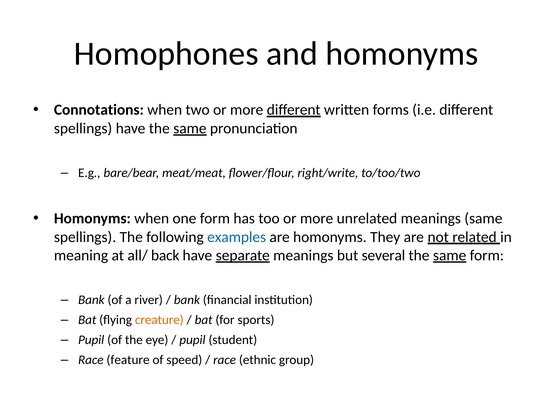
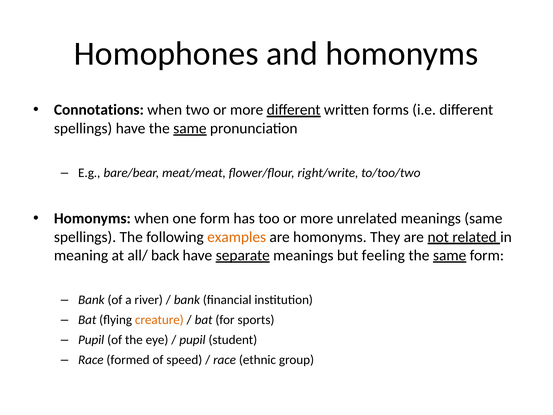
examples colour: blue -> orange (237, 237)
several: several -> feeling (383, 255)
feature: feature -> formed (128, 360)
